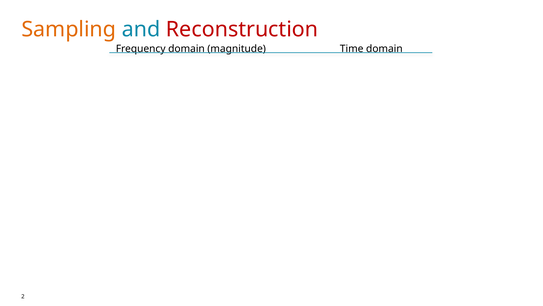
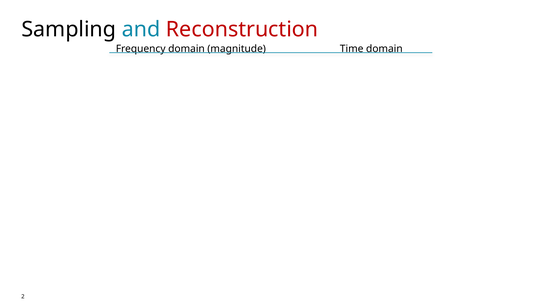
Sampling colour: orange -> black (69, 29)
